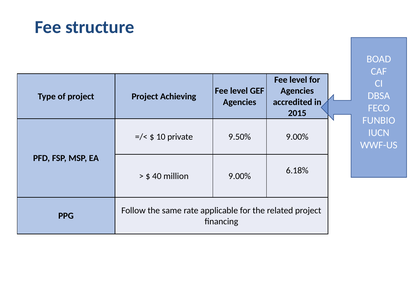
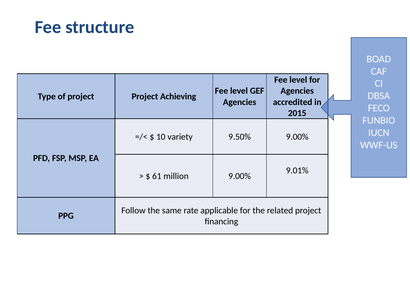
private: private -> variety (180, 137)
6.18%: 6.18% -> 9.01% (297, 171)
40: 40 -> 61 (157, 176)
